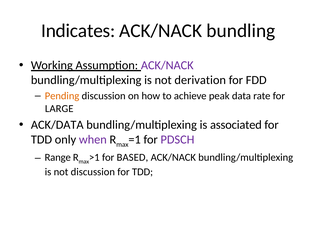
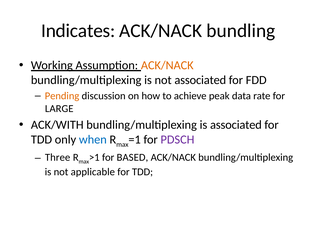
ACK/NACK colour: purple -> orange (167, 65)
not derivation: derivation -> associated (200, 80)
ACK/DATA: ACK/DATA -> ACK/WITH (57, 125)
when colour: purple -> blue (93, 140)
Range: Range -> Three (58, 157)
not discussion: discussion -> applicable (93, 172)
